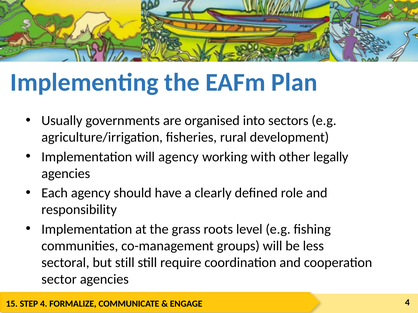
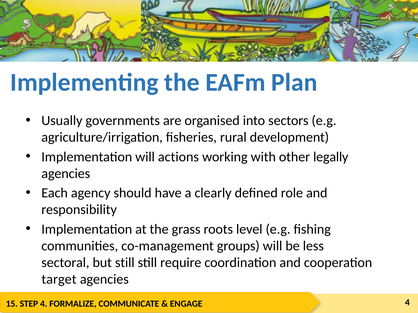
will agency: agency -> actions (178, 157)
sector: sector -> target (59, 280)
